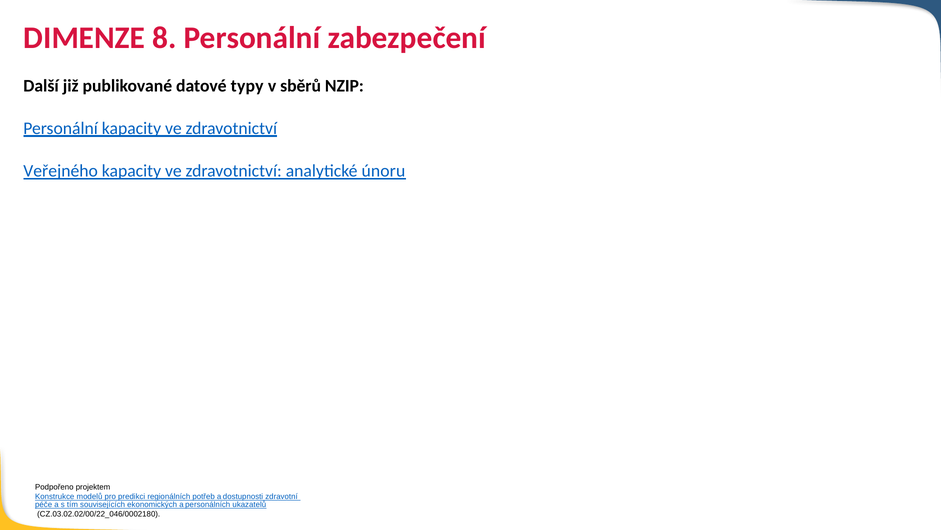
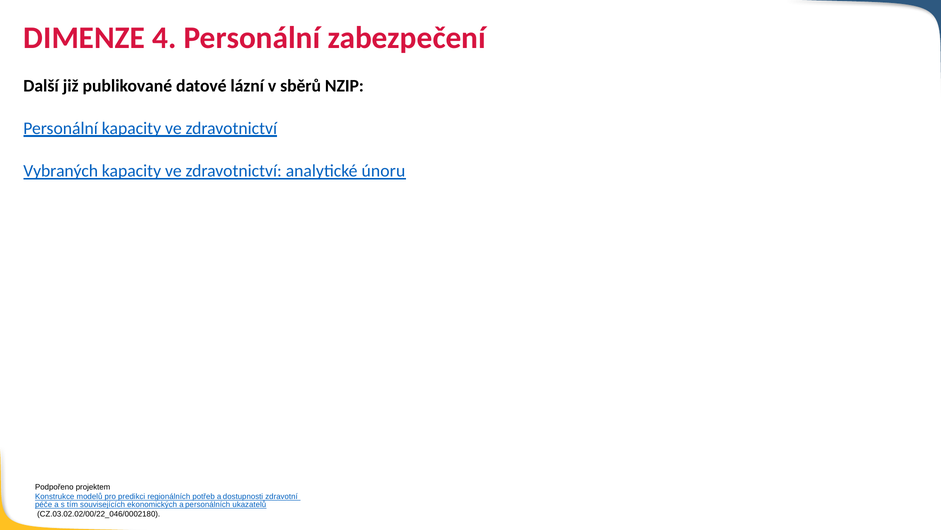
8: 8 -> 4 (164, 38)
typy: typy -> lázní (247, 86)
Veřejného: Veřejného -> Vybraných (61, 171)
